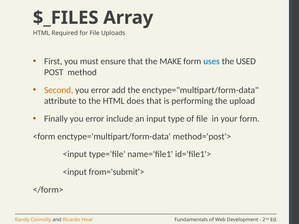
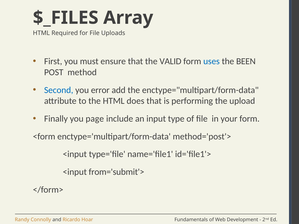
MAKE: MAKE -> VALID (170, 61)
USED: USED -> BEEN (246, 61)
Second colour: orange -> blue (59, 90)
Finally you error: error -> page (95, 119)
